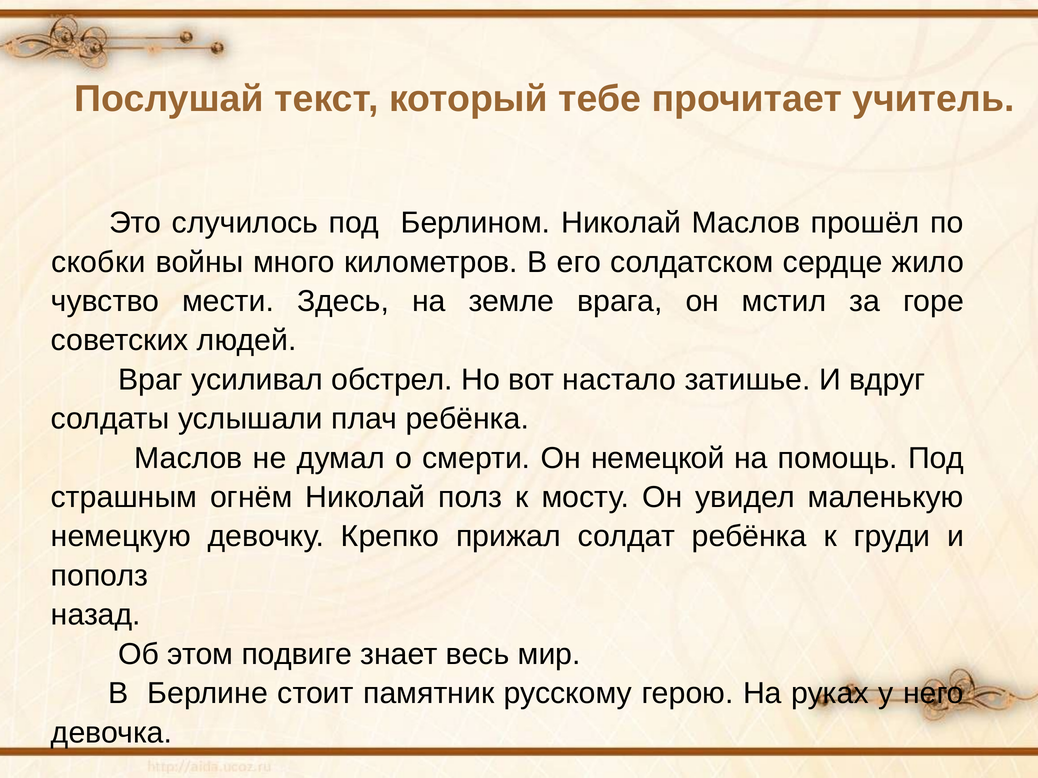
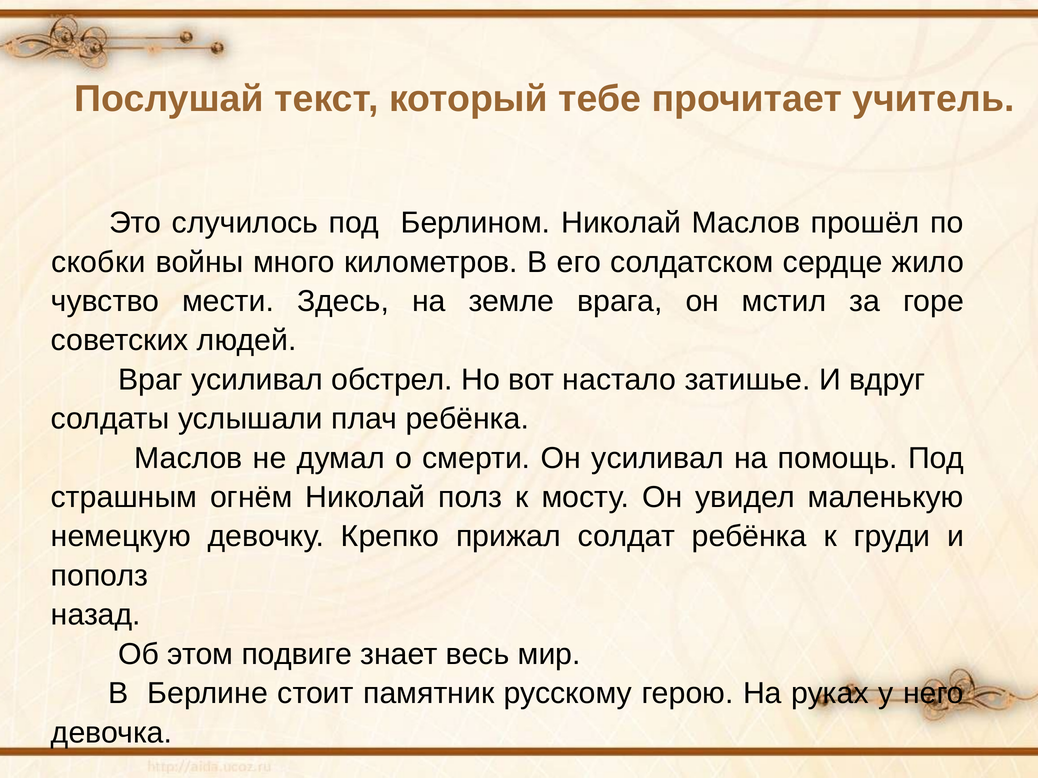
Он немецкой: немецкой -> усиливал (658, 458)
